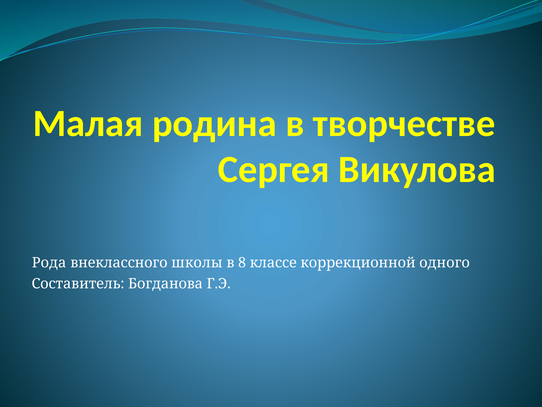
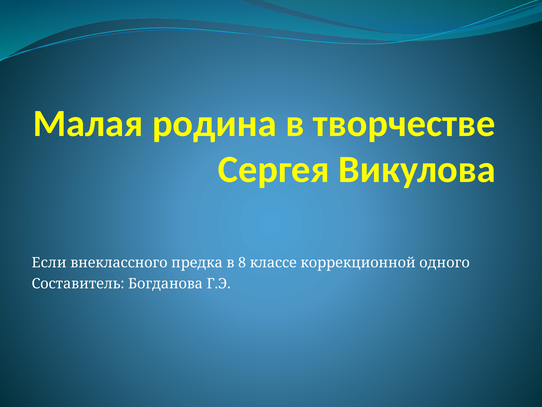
Рода: Рода -> Если (49, 262)
школы: школы -> предка (197, 262)
